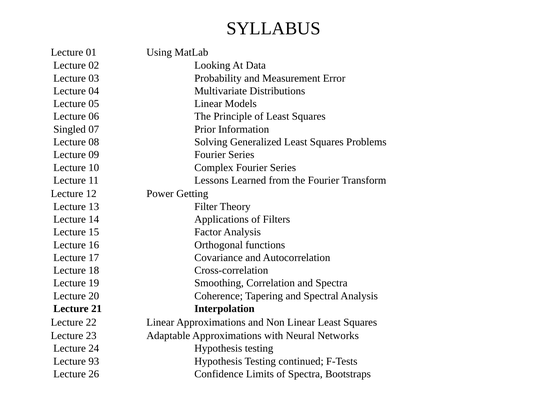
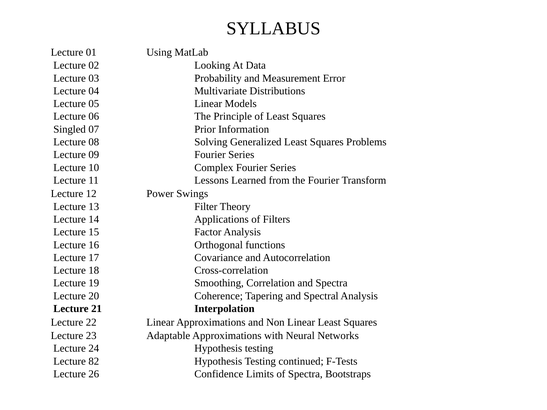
Getting: Getting -> Swings (192, 194)
93: 93 -> 82 (94, 361)
